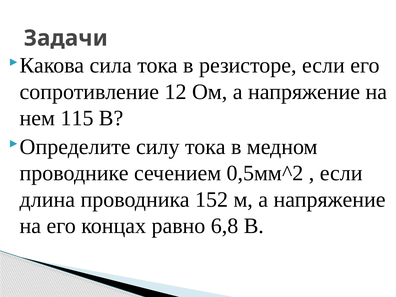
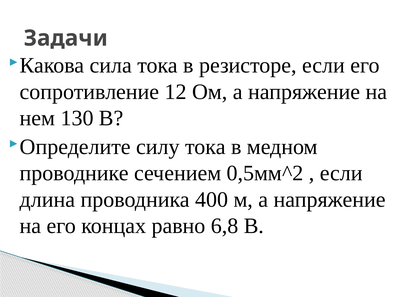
115: 115 -> 130 (77, 118)
152: 152 -> 400 (212, 200)
